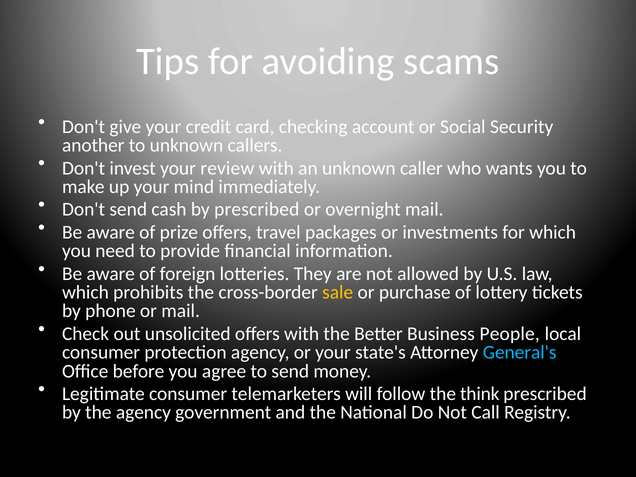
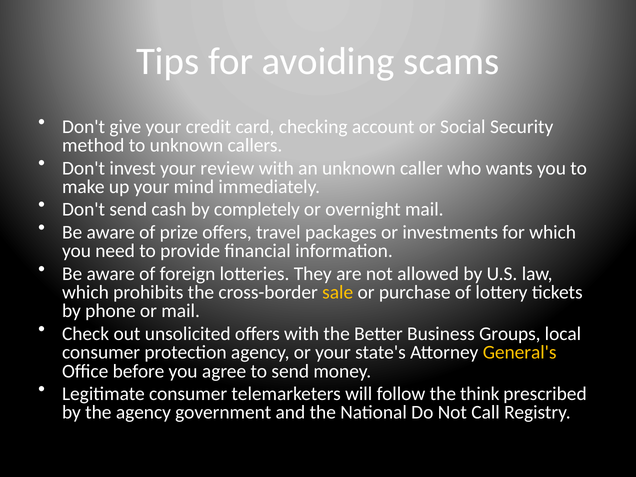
another: another -> method (93, 145)
by prescribed: prescribed -> completely (257, 210)
People: People -> Groups (510, 334)
General's colour: light blue -> yellow (520, 352)
